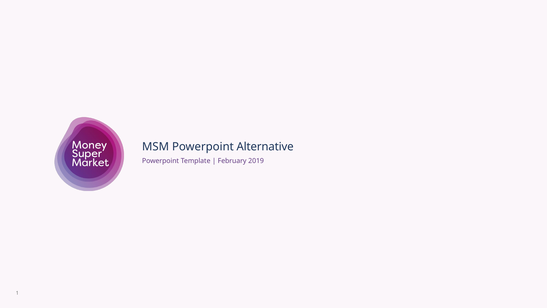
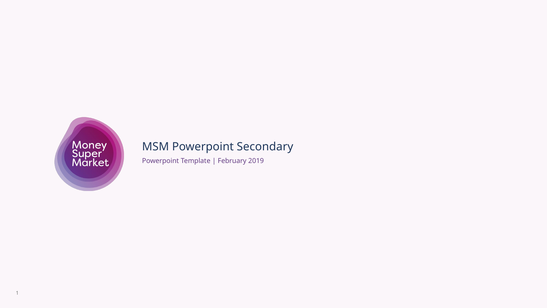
Alternative: Alternative -> Secondary (265, 147)
